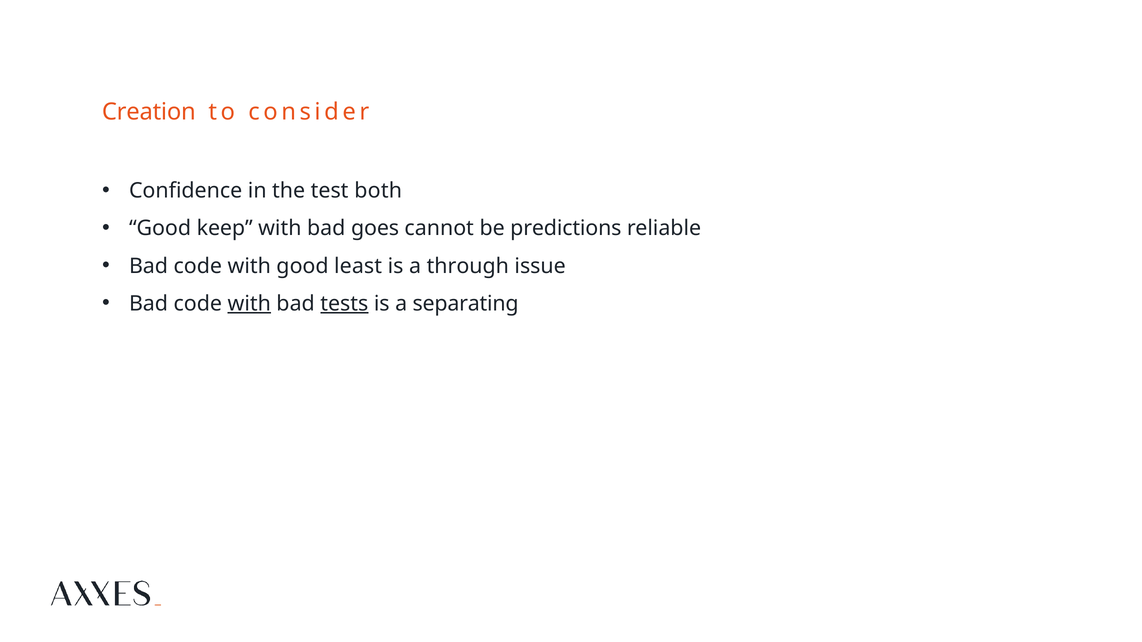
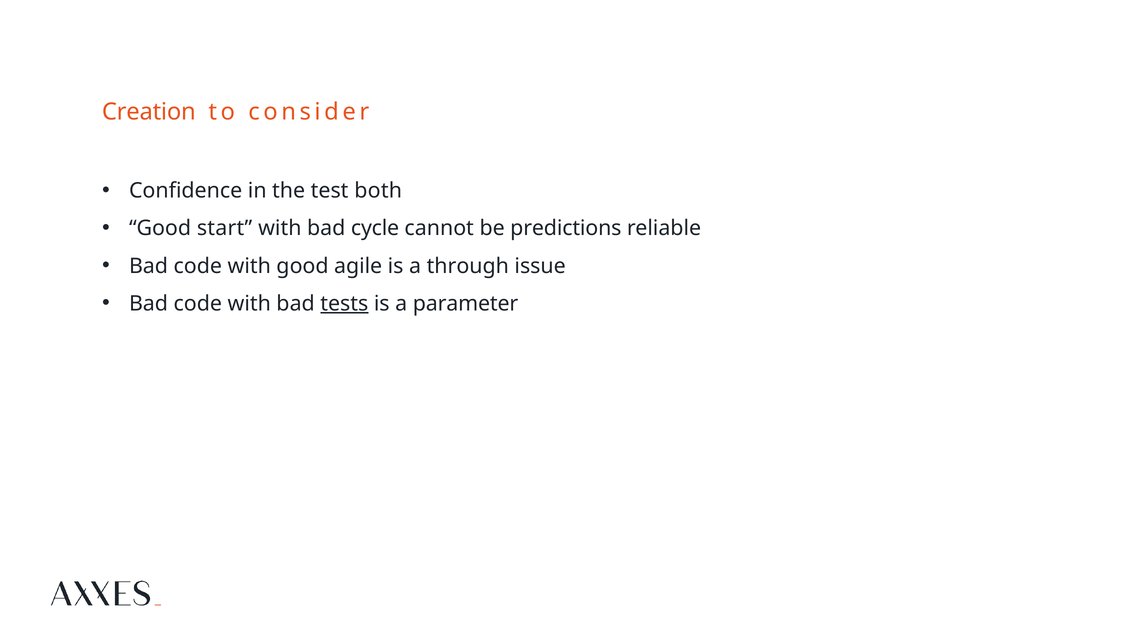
keep: keep -> start (225, 229)
goes: goes -> cycle (375, 229)
least: least -> agile (358, 266)
with underline: present -> none (249, 304)
separating: separating -> parameter (466, 304)
